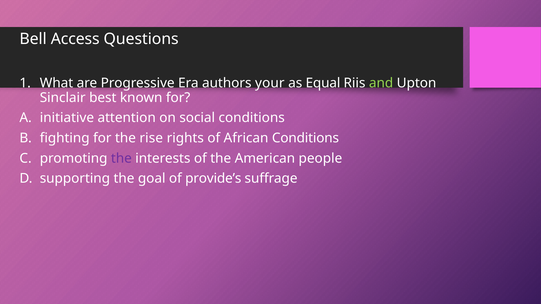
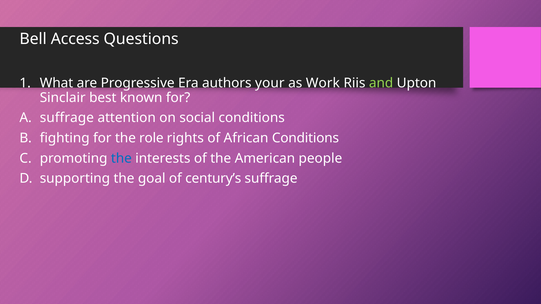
Equal: Equal -> Work (323, 83)
initiative: initiative -> suffrage (67, 118)
rise: rise -> role (151, 138)
the colour: purple -> blue (121, 158)
provide’s: provide’s -> century’s (213, 179)
